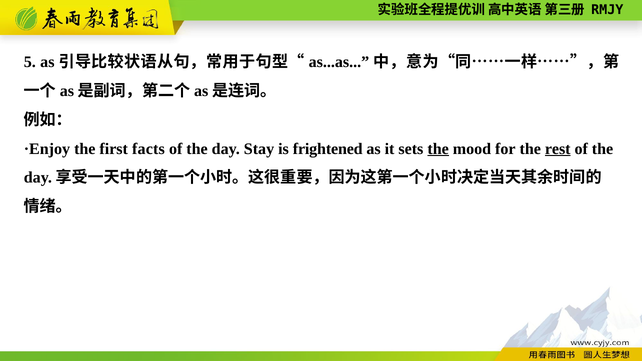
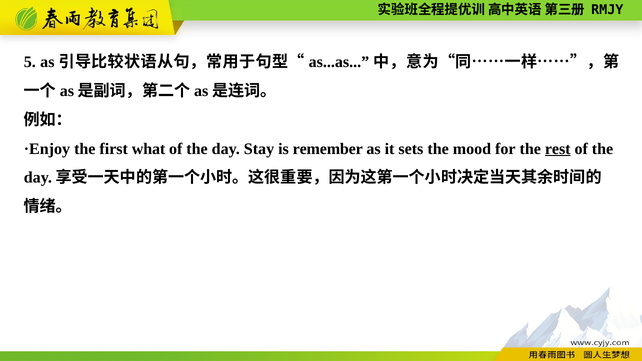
facts: facts -> what (149, 149)
frightened: frightened -> remember (328, 149)
the underline: present -> none (438, 149)
